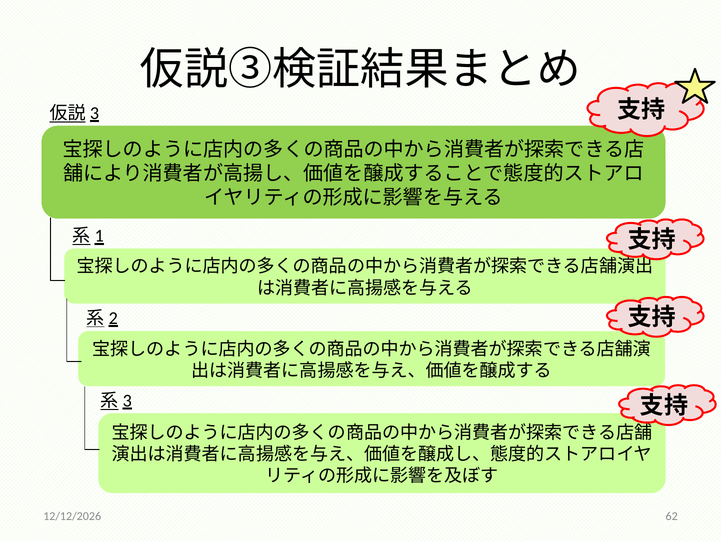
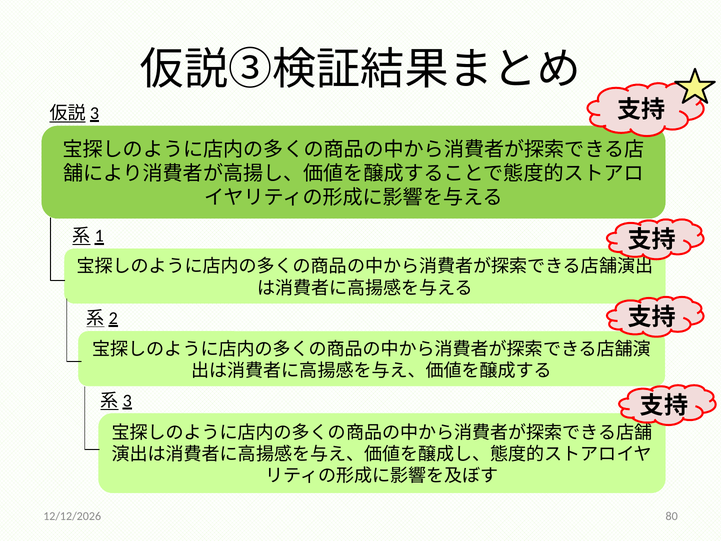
62: 62 -> 80 (672, 516)
